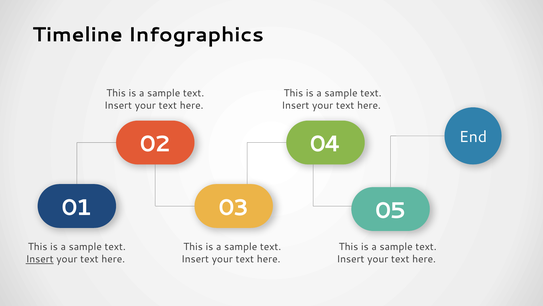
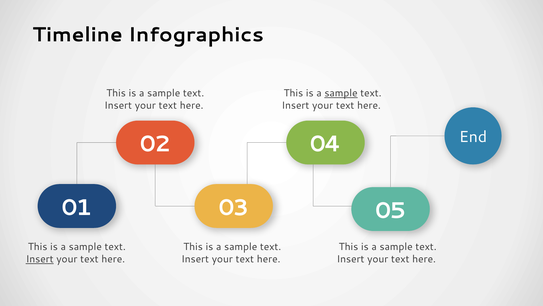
sample underline: none -> present (341, 93)
